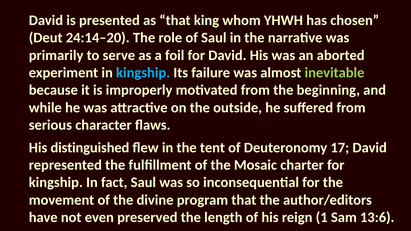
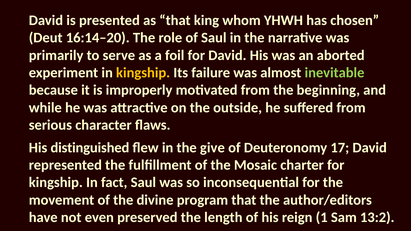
24:14–20: 24:14–20 -> 16:14–20 (98, 38)
kingship colour: light blue -> yellow (143, 73)
tent: tent -> give (212, 148)
13:6: 13:6 -> 13:2 (377, 218)
